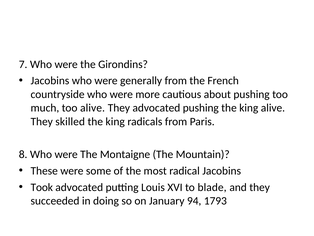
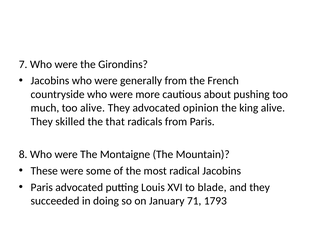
advocated pushing: pushing -> opinion (201, 108)
king: king -> that (115, 121)
Took: Took -> Paris (42, 187)
94: 94 -> 71 (194, 200)
